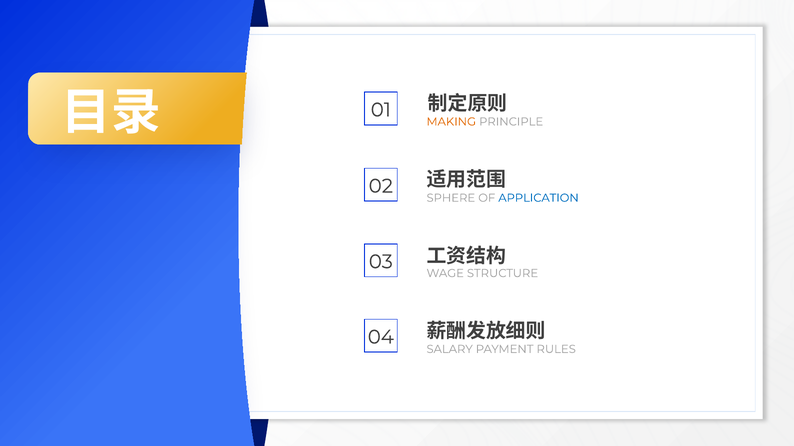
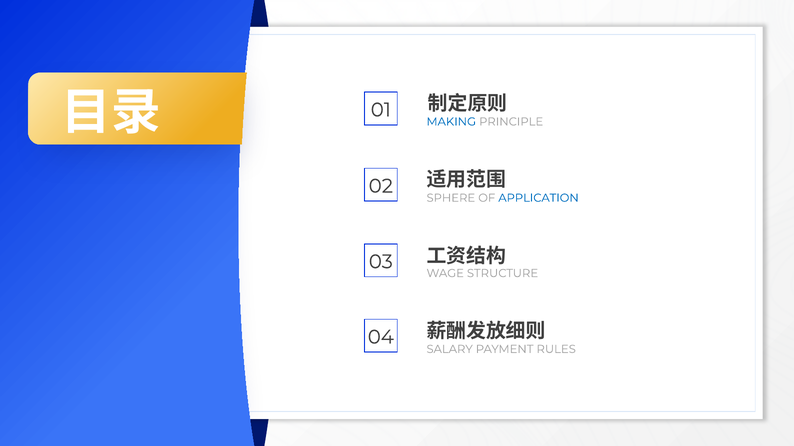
MAKING colour: orange -> blue (451, 122)
